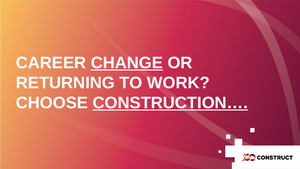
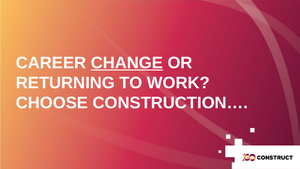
CONSTRUCTION… underline: present -> none (170, 103)
